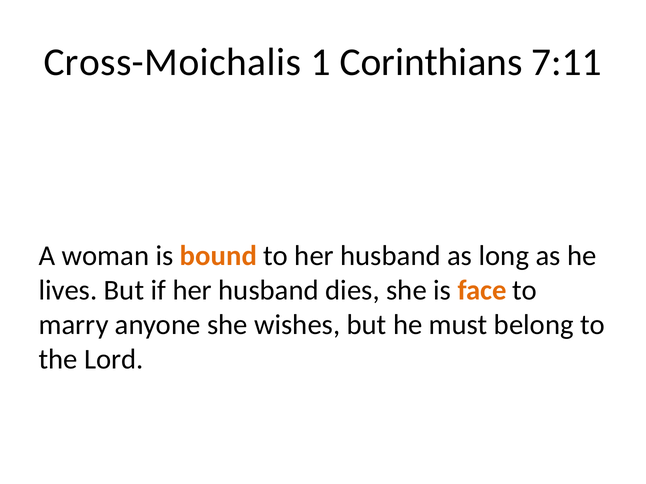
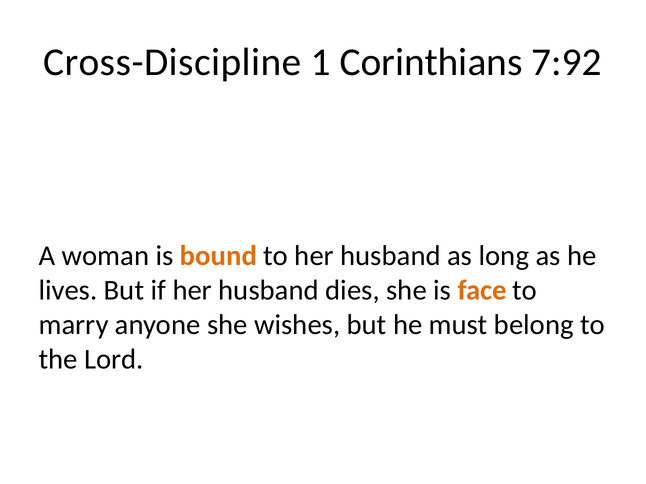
Cross-Moichalis: Cross-Moichalis -> Cross-Discipline (172, 63)
7:11: 7:11 -> 7:92 (567, 63)
